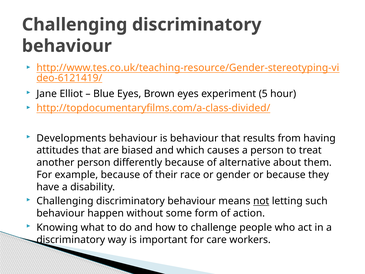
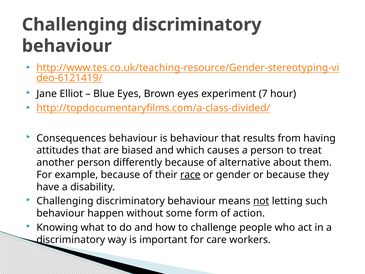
5: 5 -> 7 (263, 94)
Developments: Developments -> Consequences (71, 138)
race underline: none -> present (190, 175)
